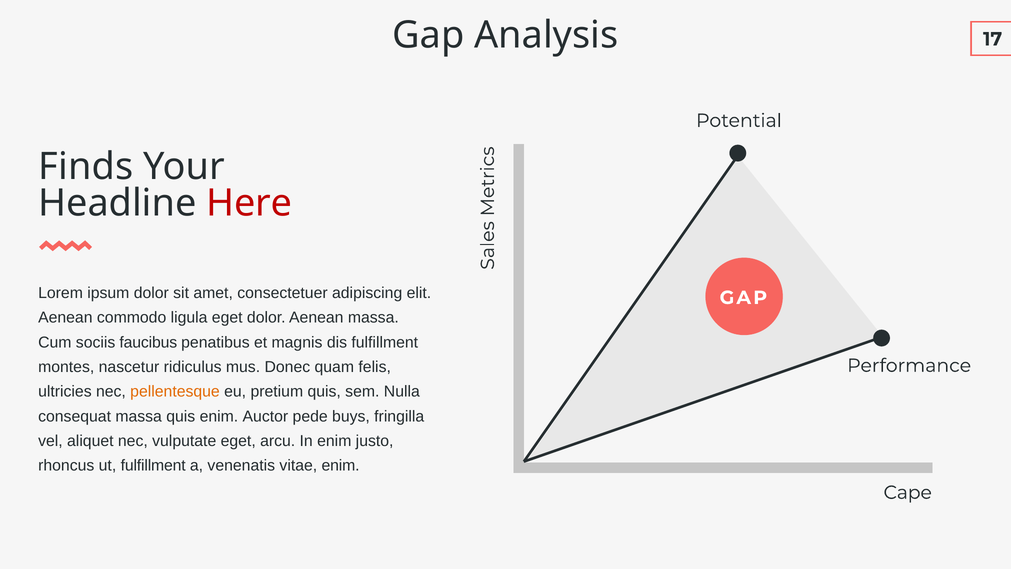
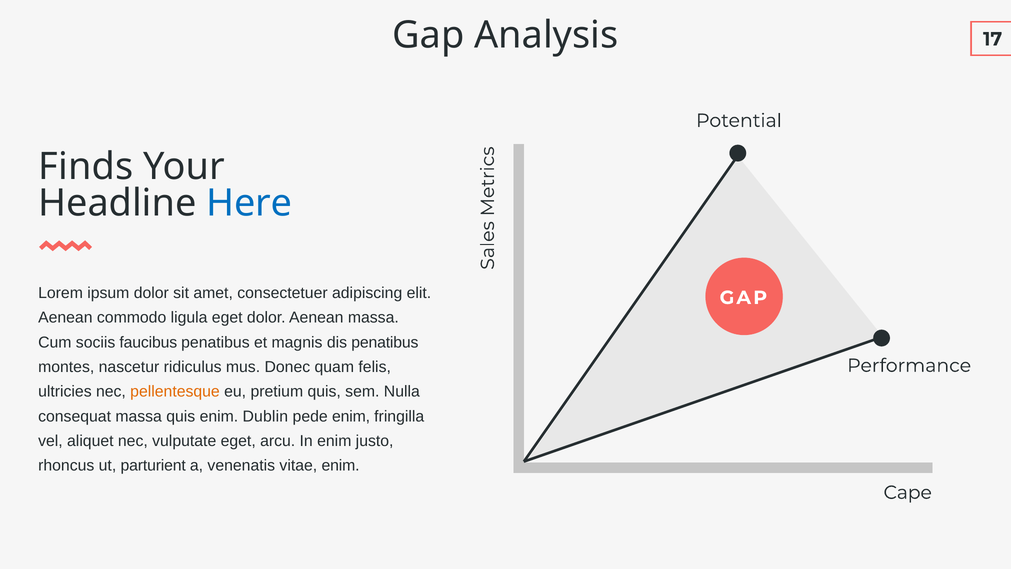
Here colour: red -> blue (249, 203)
dis fulfillment: fulfillment -> penatibus (385, 342)
Auctor: Auctor -> Dublin (265, 416)
pede buys: buys -> enim (351, 416)
ut fulfillment: fulfillment -> parturient (153, 465)
